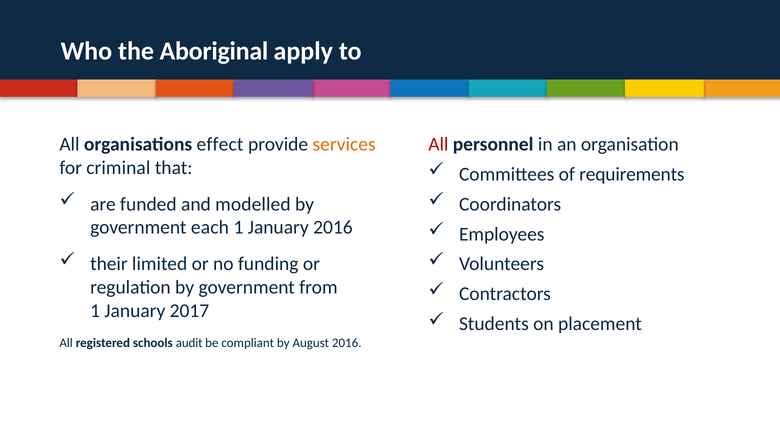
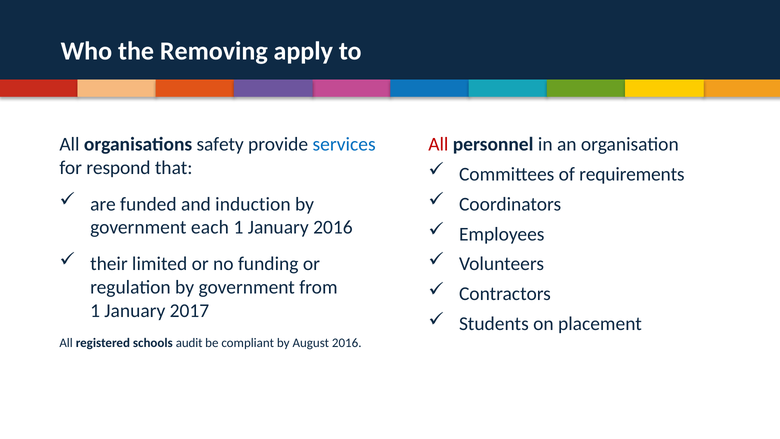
Aboriginal: Aboriginal -> Removing (214, 51)
effect: effect -> safety (220, 144)
services colour: orange -> blue (344, 144)
criminal: criminal -> respond (118, 168)
modelled: modelled -> induction (253, 204)
